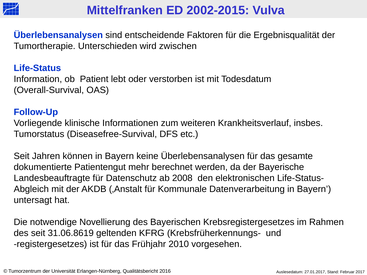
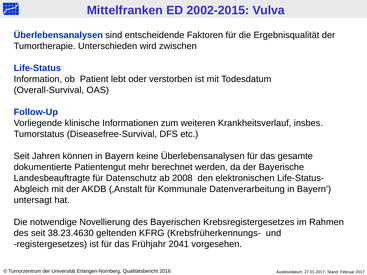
31.06.8619: 31.06.8619 -> 38.23.4630 (71, 233)
2010: 2010 -> 2041 (179, 244)
